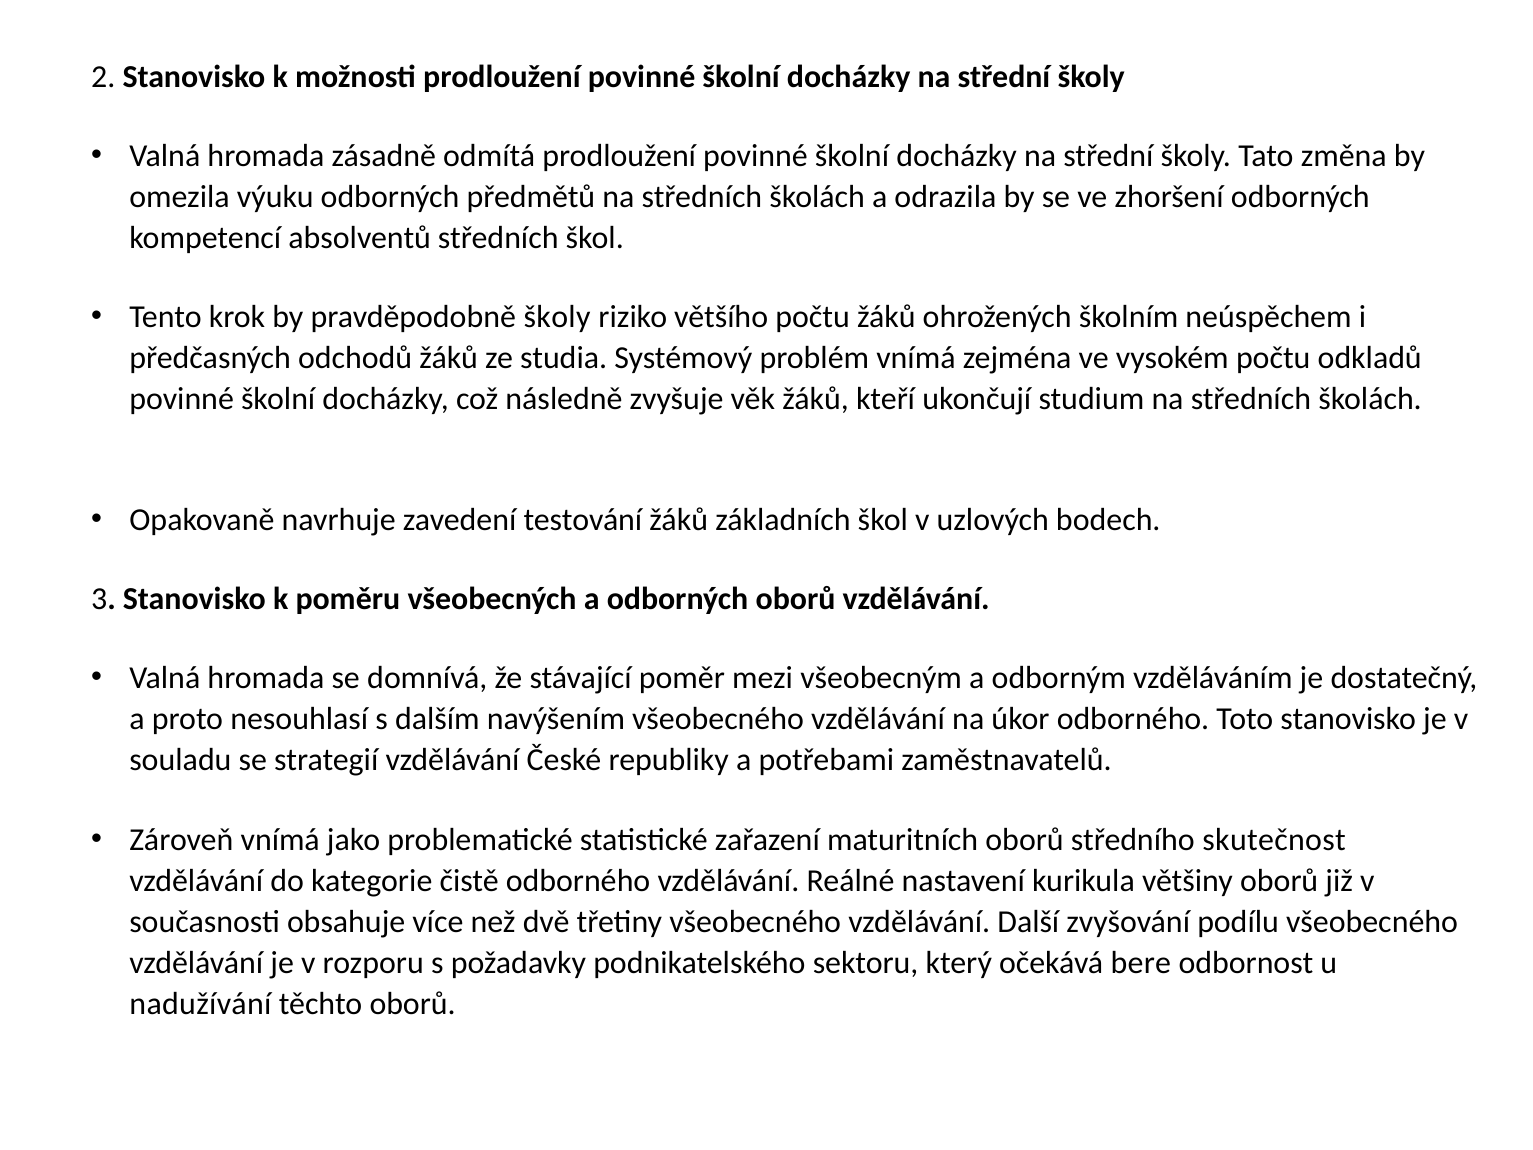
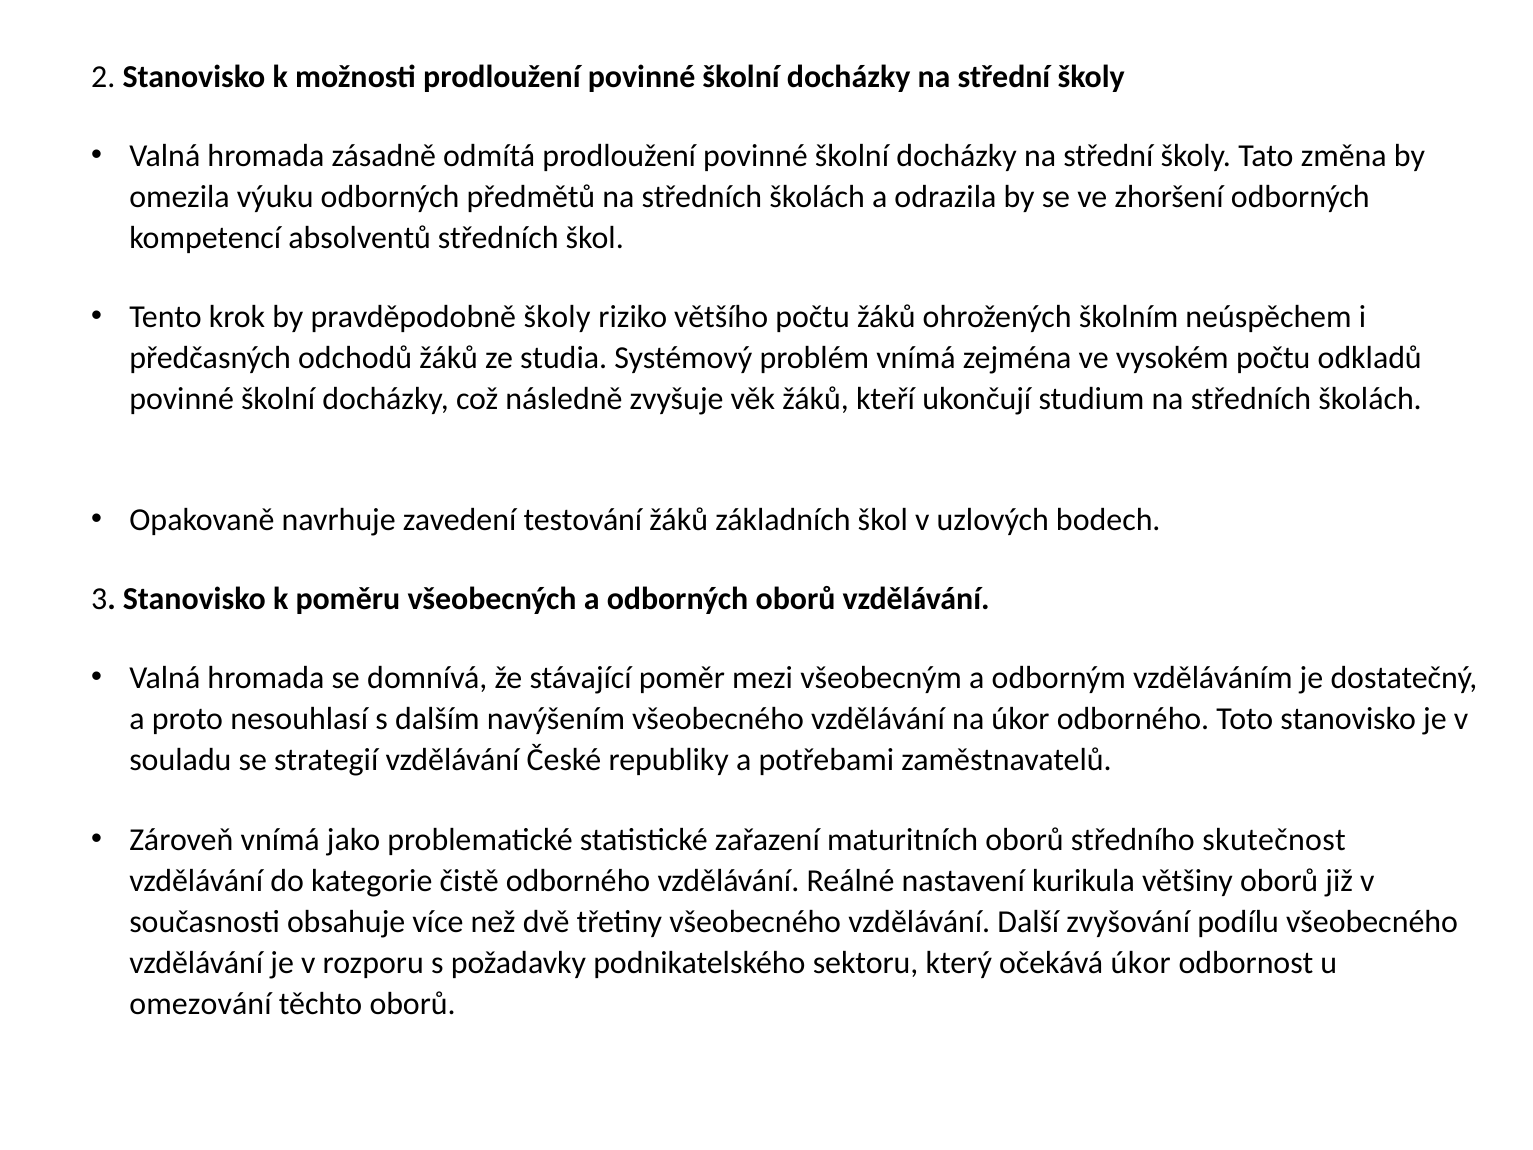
očekává bere: bere -> úkor (1141, 962)
nadužívání: nadužívání -> omezování (201, 1003)
